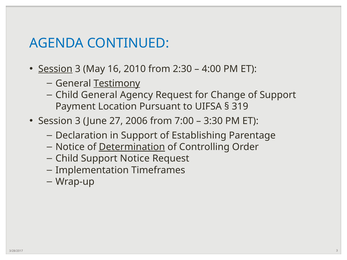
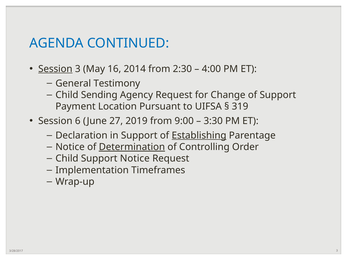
2010: 2010 -> 2014 (135, 69)
Testimony underline: present -> none (117, 83)
Child General: General -> Sending (99, 95)
3: 3 -> 6 (78, 121)
2006: 2006 -> 2019 (137, 121)
7:00: 7:00 -> 9:00 (184, 121)
Establishing underline: none -> present (199, 136)
